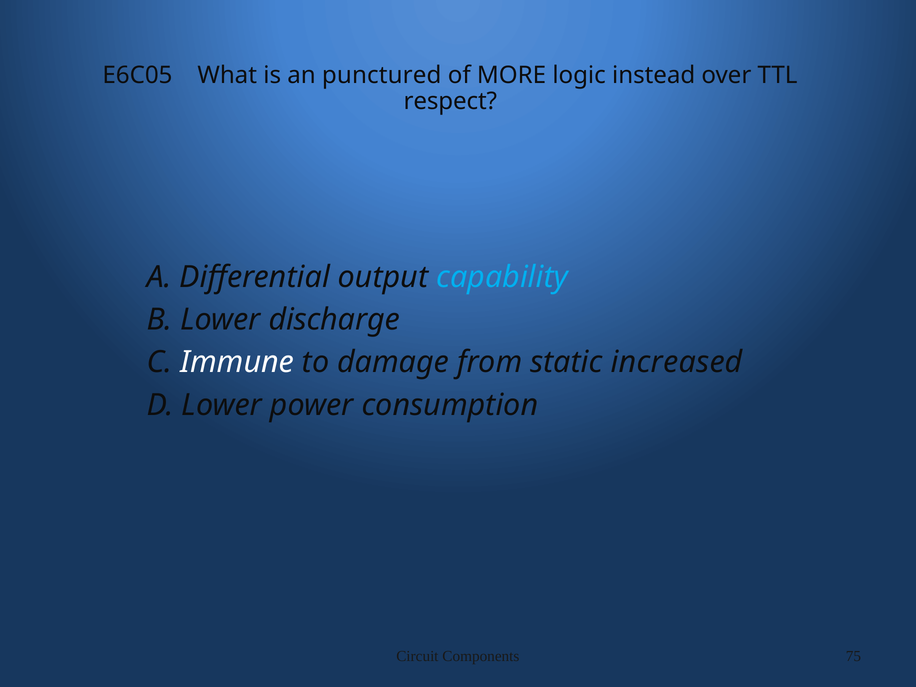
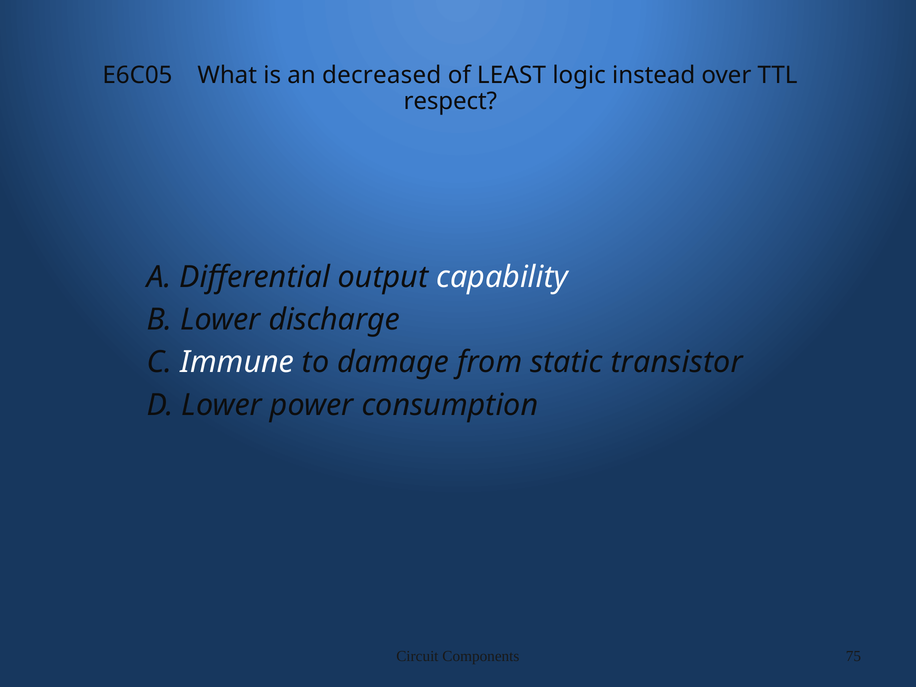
punctured: punctured -> decreased (382, 75)
MORE: MORE -> LEAST (511, 75)
capability colour: light blue -> white (502, 277)
increased: increased -> transistor (677, 362)
